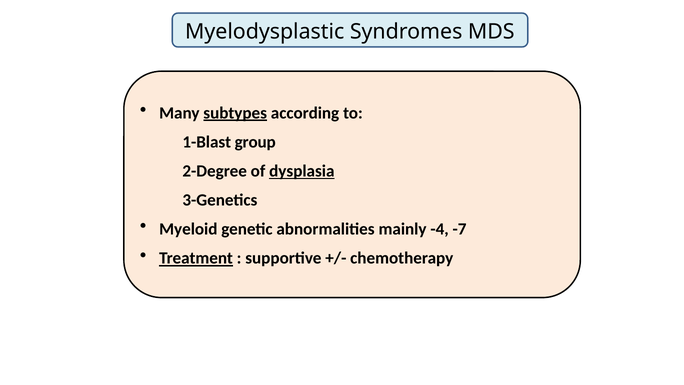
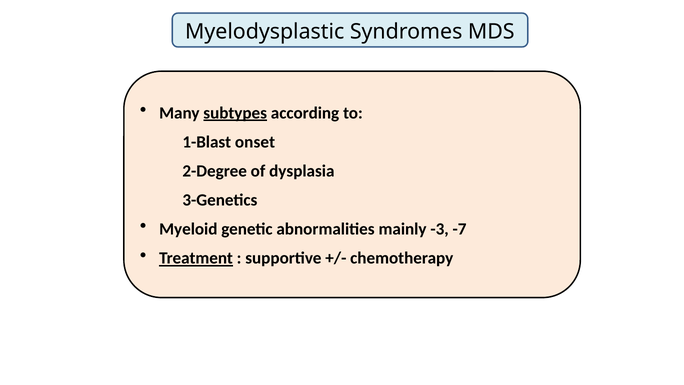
group: group -> onset (255, 142)
dysplasia underline: present -> none (302, 171)
-4: -4 -> -3 (440, 229)
